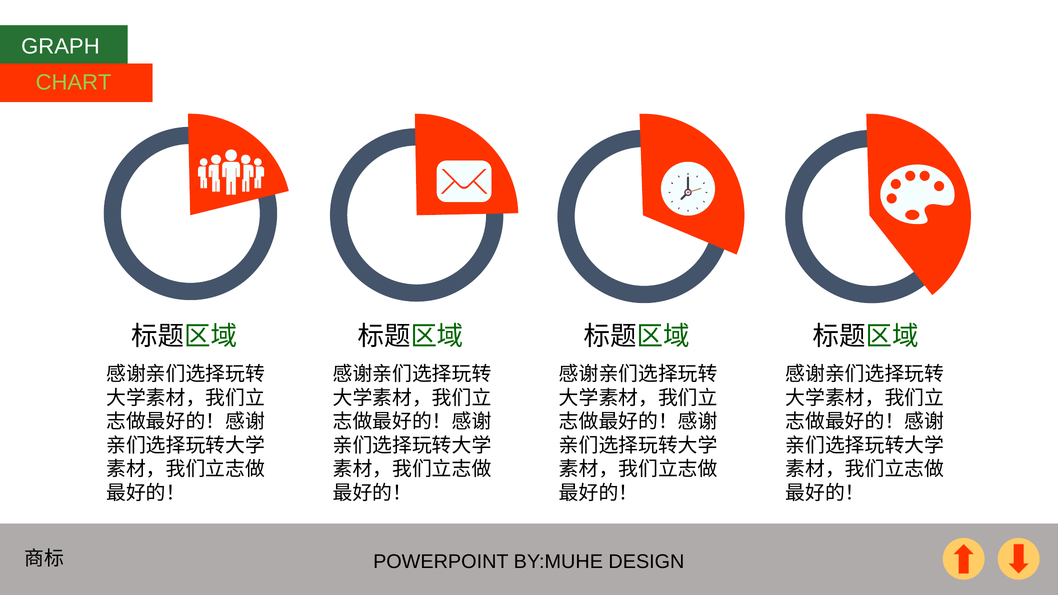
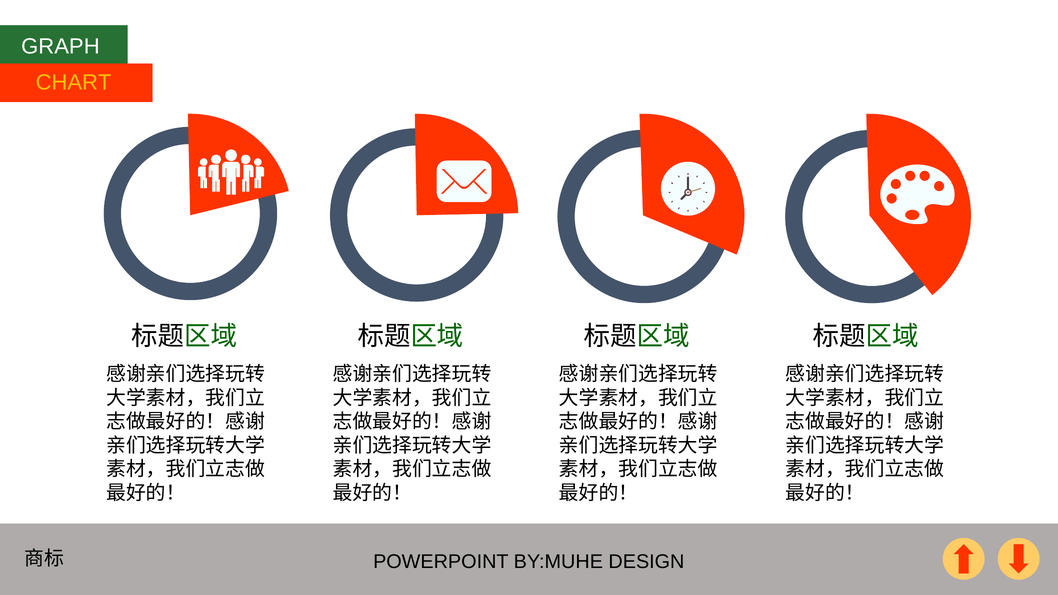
CHART colour: light green -> yellow (74, 83)
